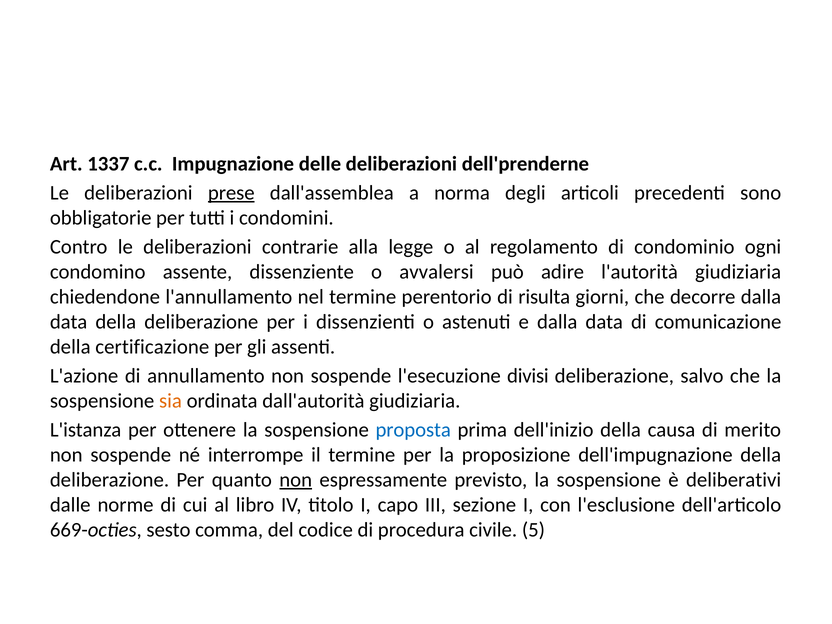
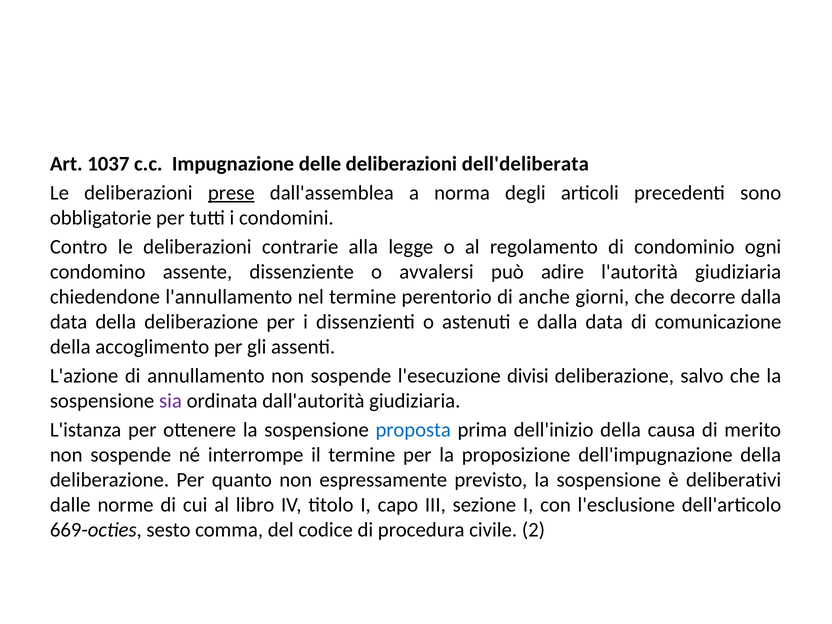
1337: 1337 -> 1037 (108, 164)
dell'prenderne: dell'prenderne -> dell'deliberata (525, 164)
risulta: risulta -> anche (544, 297)
certificazione: certificazione -> accoglimento (152, 347)
sia colour: orange -> purple (171, 401)
non underline: present -> none (296, 480)
5: 5 -> 2 (533, 530)
